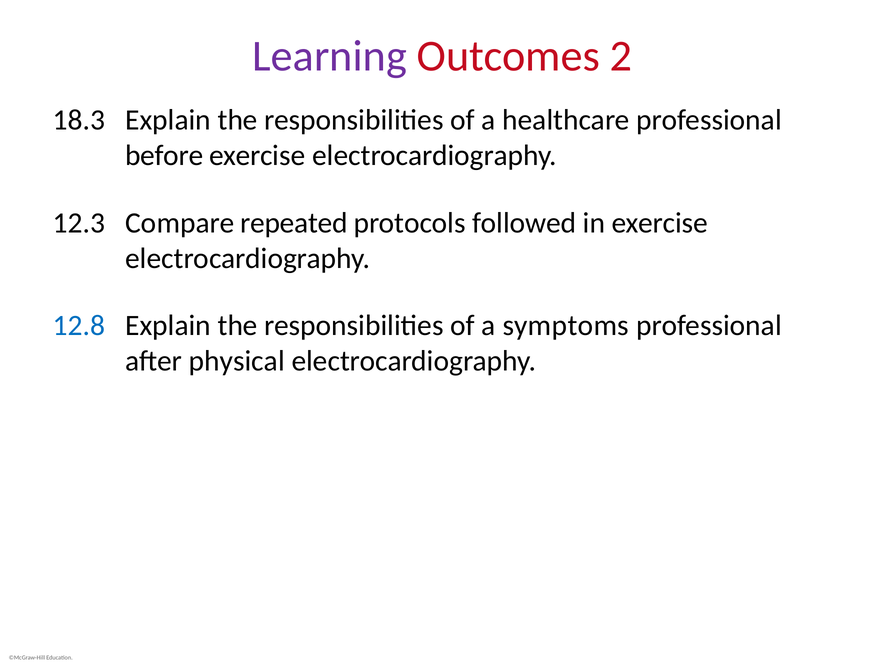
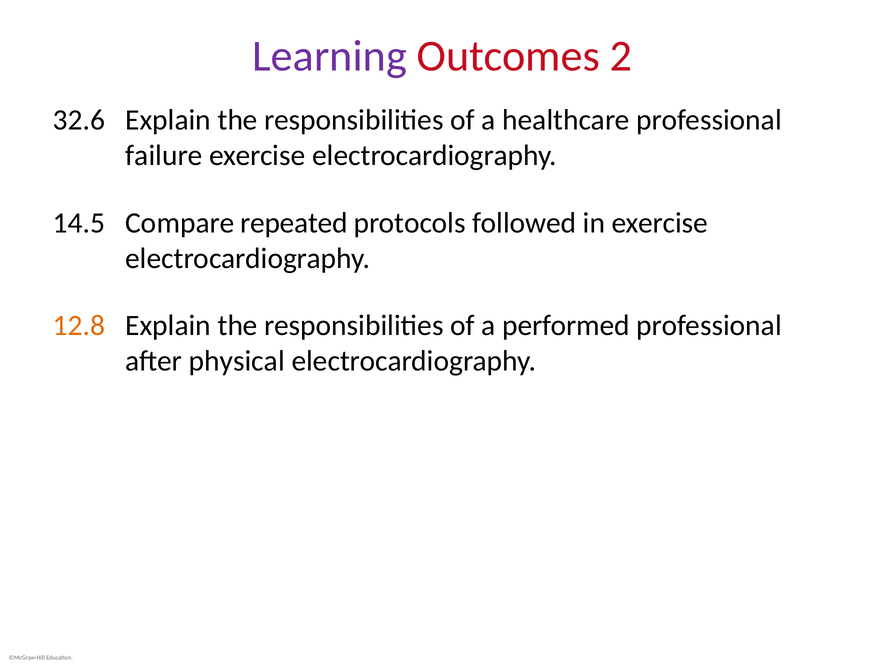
18.3: 18.3 -> 32.6 (79, 120)
before: before -> failure (164, 155)
12.3: 12.3 -> 14.5 (79, 223)
12.8 colour: blue -> orange (79, 326)
symptoms: symptoms -> performed (566, 326)
